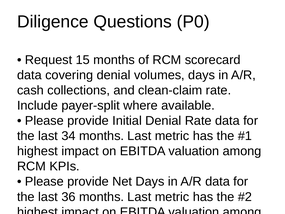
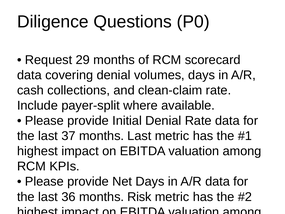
15: 15 -> 29 (83, 60)
34: 34 -> 37 (68, 136)
36 months Last: Last -> Risk (139, 197)
